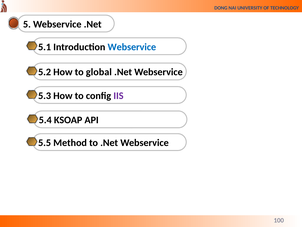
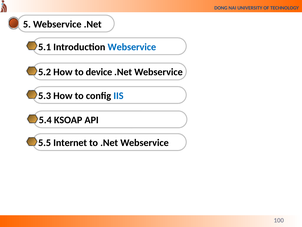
global: global -> device (99, 72)
IIS colour: purple -> blue (118, 95)
Method: Method -> Internet (70, 142)
